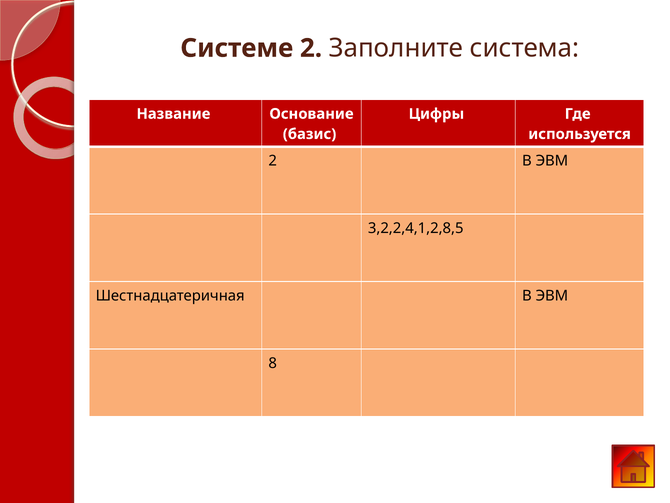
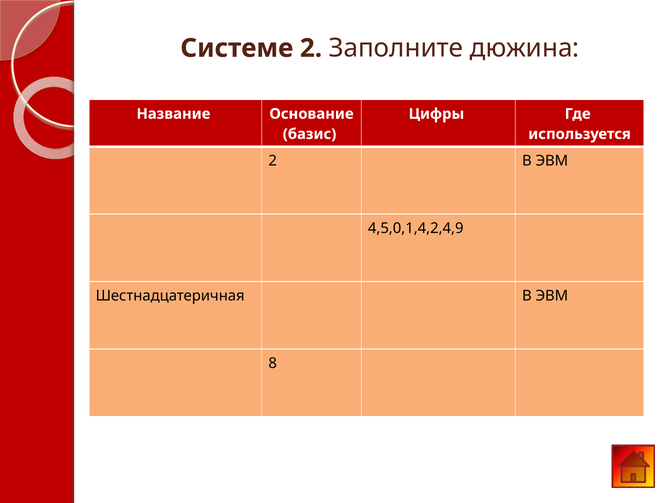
система: система -> дюжина (525, 48)
3,2,2,4,1,2,8,5: 3,2,2,4,1,2,8,5 -> 4,5,0,1,4,2,4,9 (416, 228)
